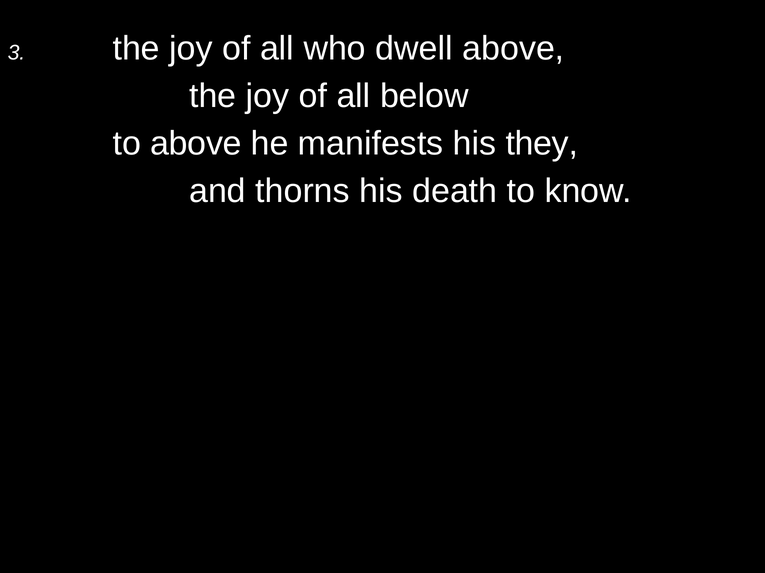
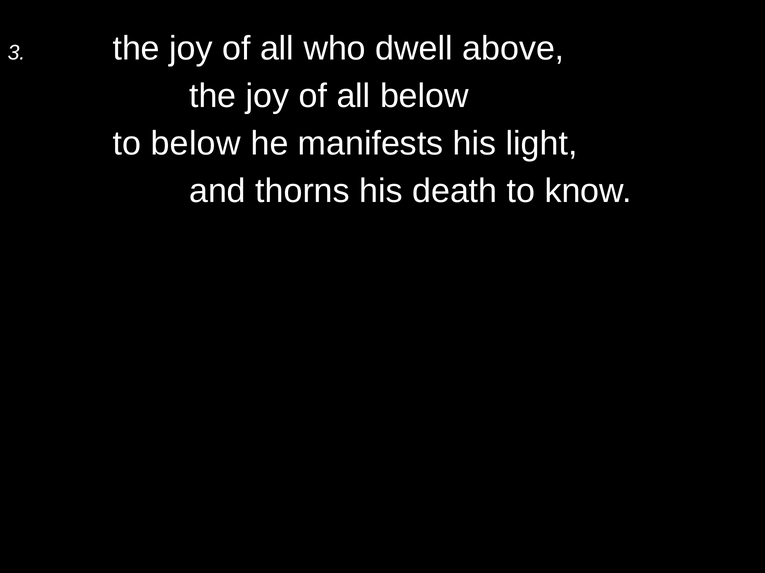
to above: above -> below (196, 144)
they: they -> light (542, 144)
